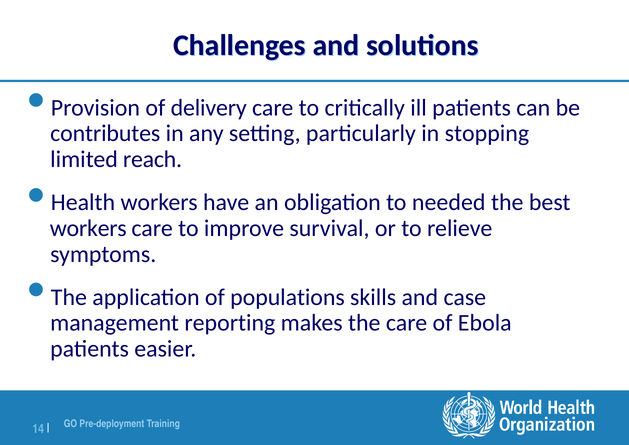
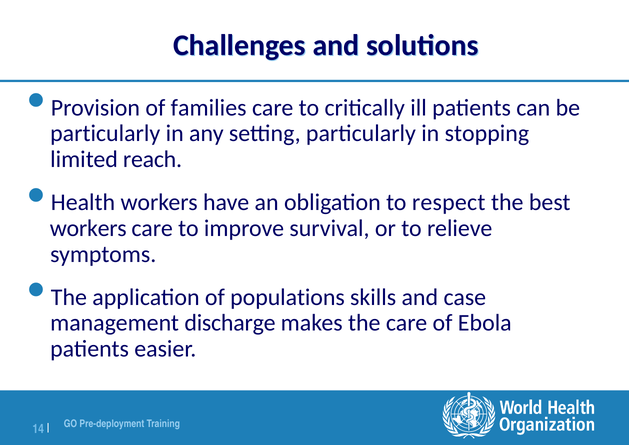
delivery: delivery -> families (209, 108)
contributes: contributes -> particularly (105, 133)
needed: needed -> respect (449, 202)
reporting: reporting -> discharge (230, 323)
